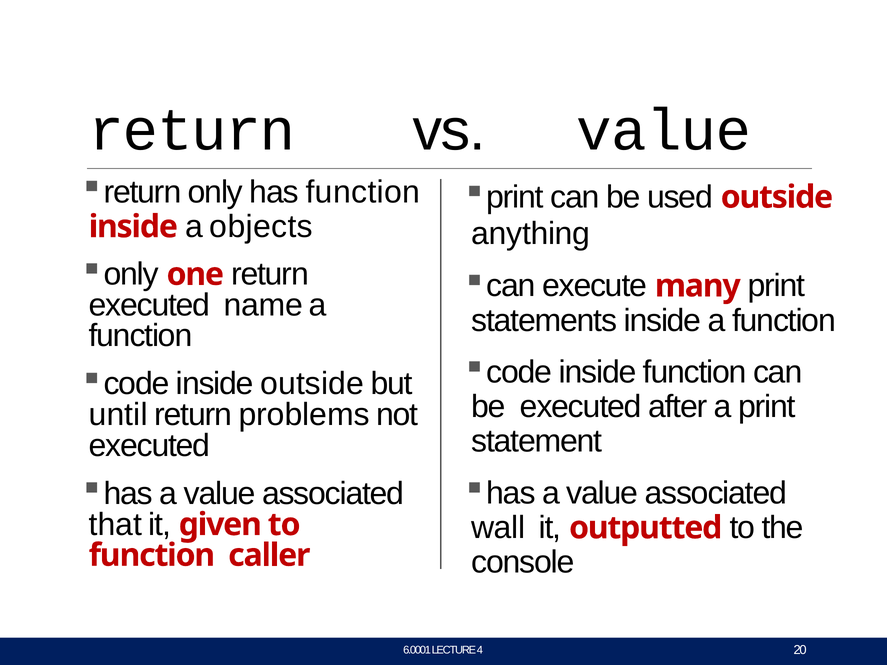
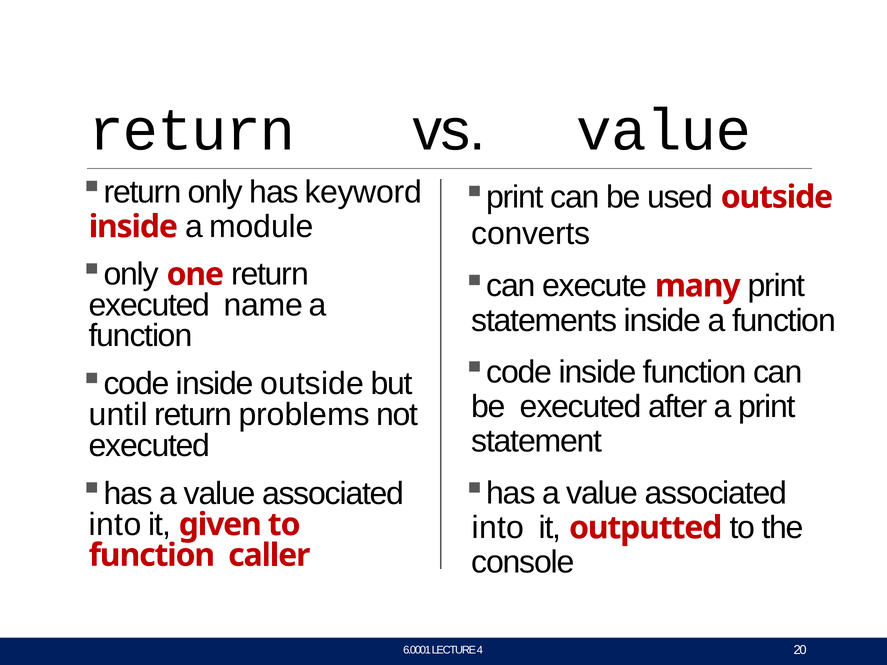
has function: function -> keyword (363, 192)
anything: anything -> converts (531, 234)
objects: objects -> module (261, 227)
that: that -> into (115, 525)
wall: wall -> into (498, 528)
